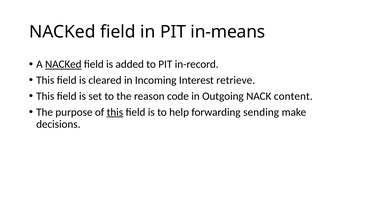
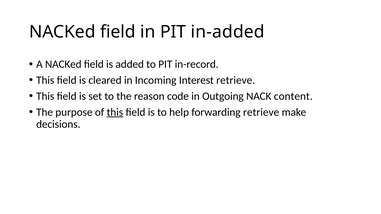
in-means: in-means -> in-added (228, 32)
NACKed underline: present -> none (63, 64)
forwarding sending: sending -> retrieve (261, 112)
